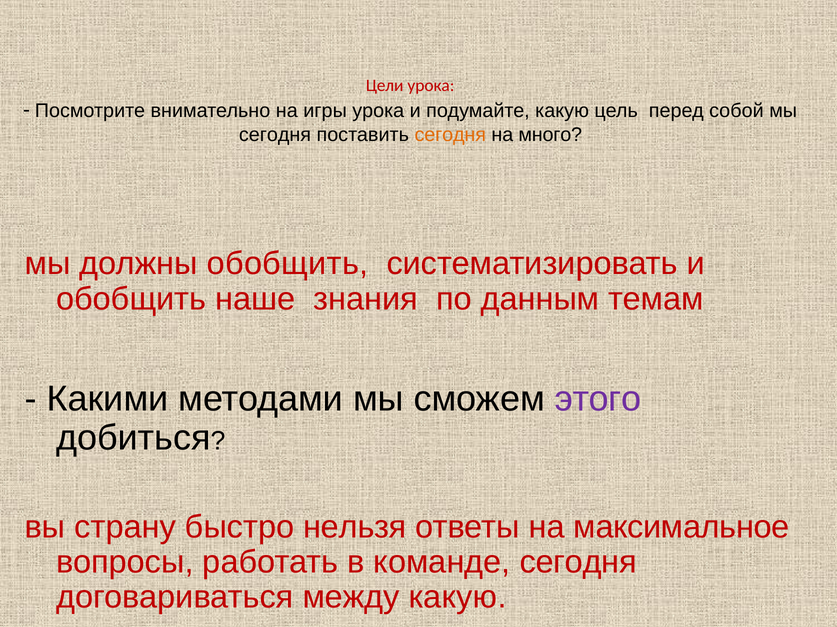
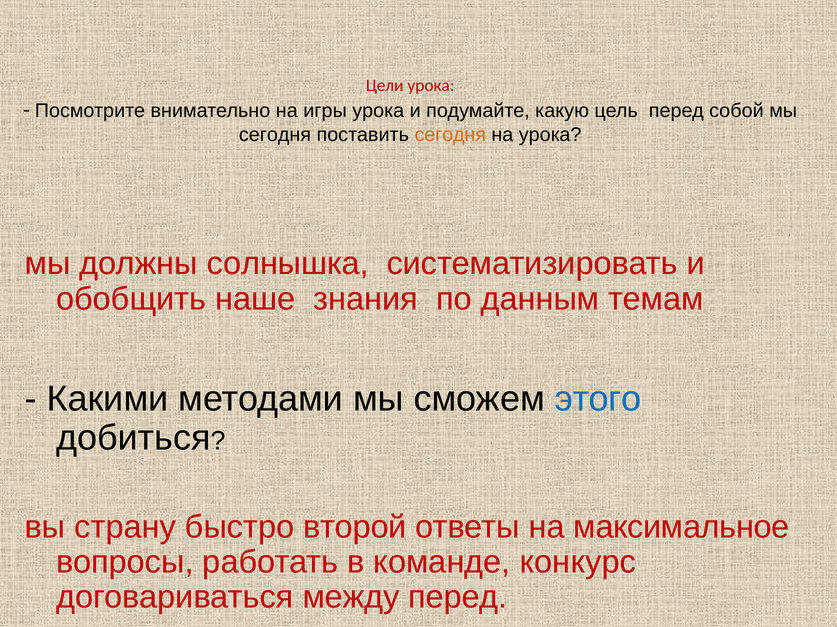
на много: много -> урока (550, 135)
должны обобщить: обобщить -> солнышка (288, 264)
этого colour: purple -> blue (598, 400)
нельзя: нельзя -> второй (355, 528)
команде сегодня: сегодня -> конкурс (578, 563)
между какую: какую -> перед (458, 598)
